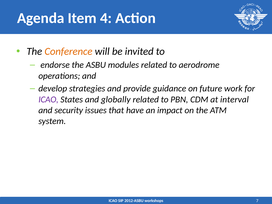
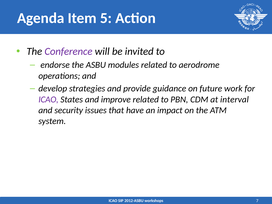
4: 4 -> 5 (106, 18)
Conference colour: orange -> purple (68, 51)
globally: globally -> improve (116, 99)
